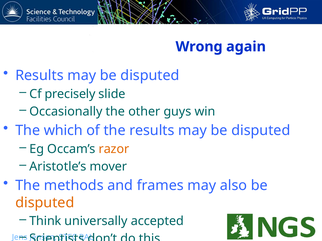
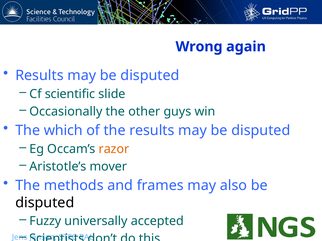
precisely: precisely -> scientific (70, 94)
disputed colour: orange -> black (45, 203)
Think: Think -> Fuzzy (45, 222)
